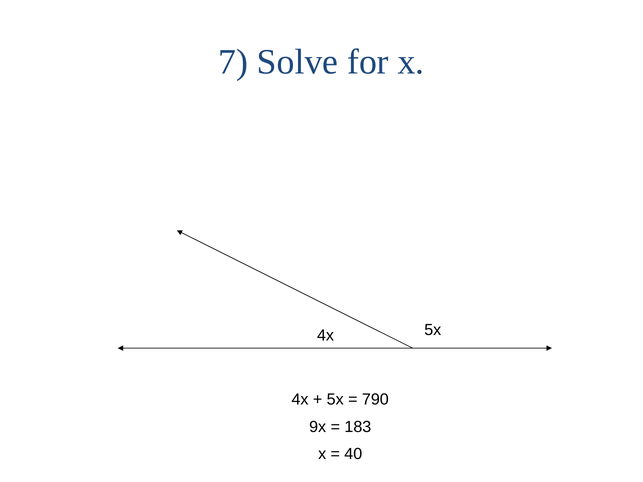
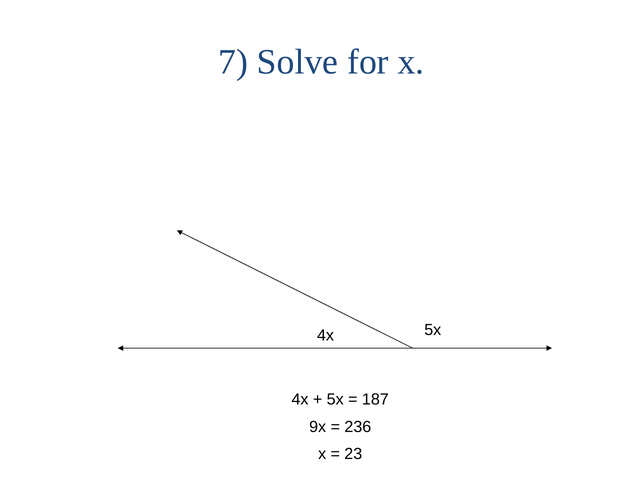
790: 790 -> 187 (375, 400)
183: 183 -> 236 (358, 427)
40: 40 -> 23 (353, 454)
